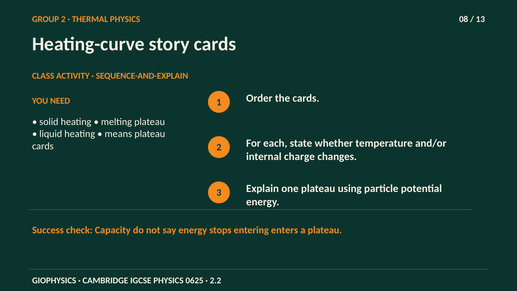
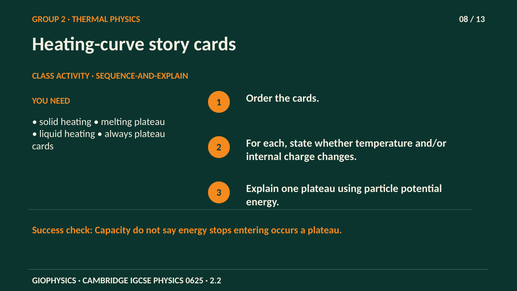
means: means -> always (118, 134)
enters: enters -> occurs (285, 230)
